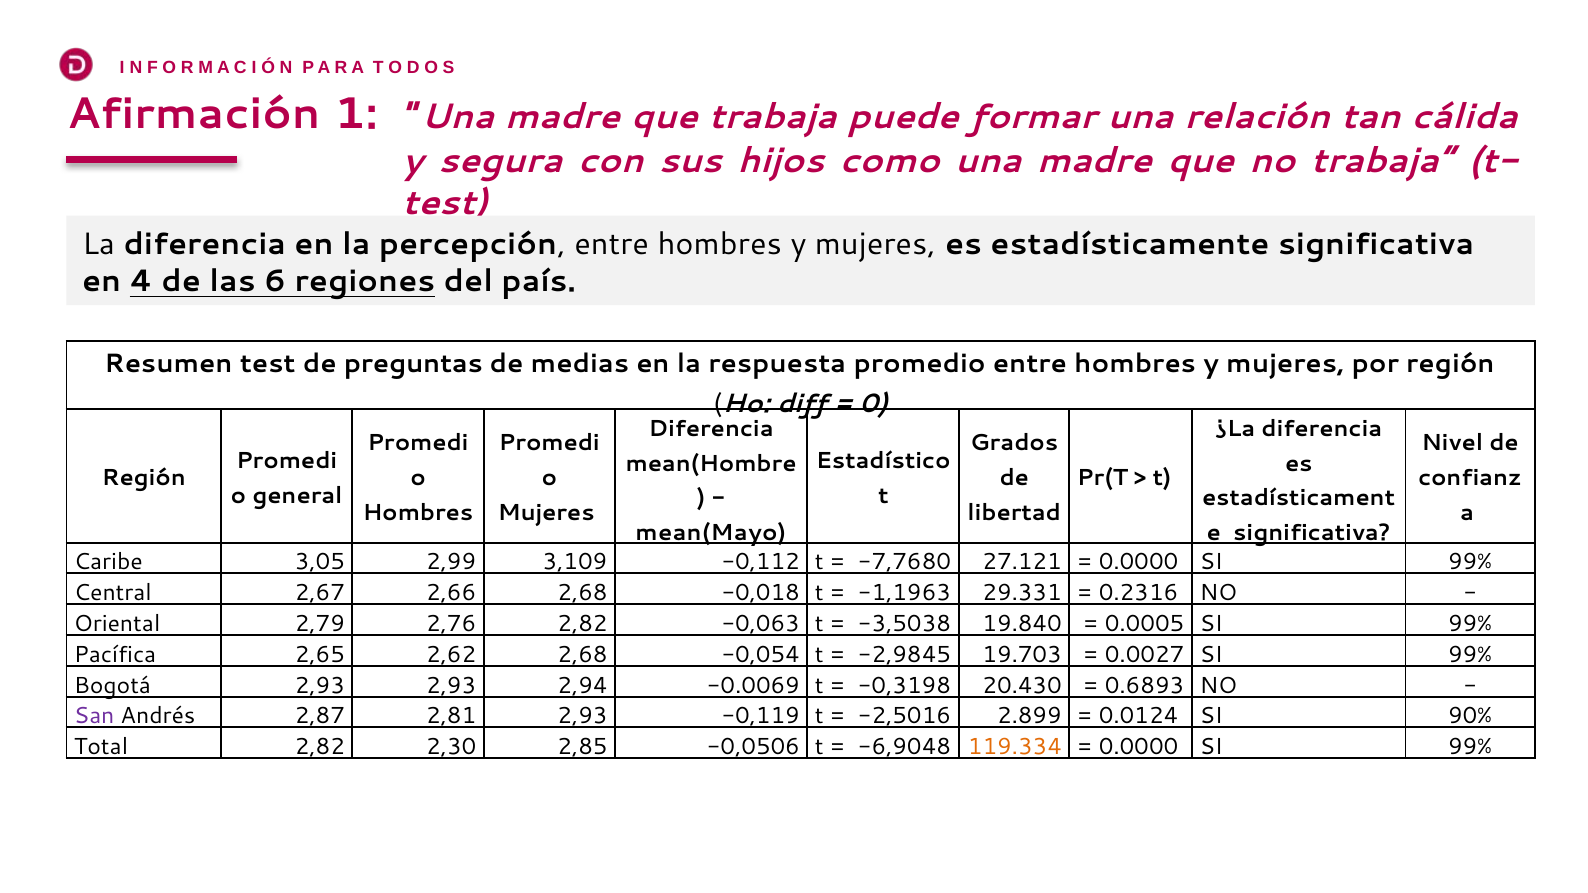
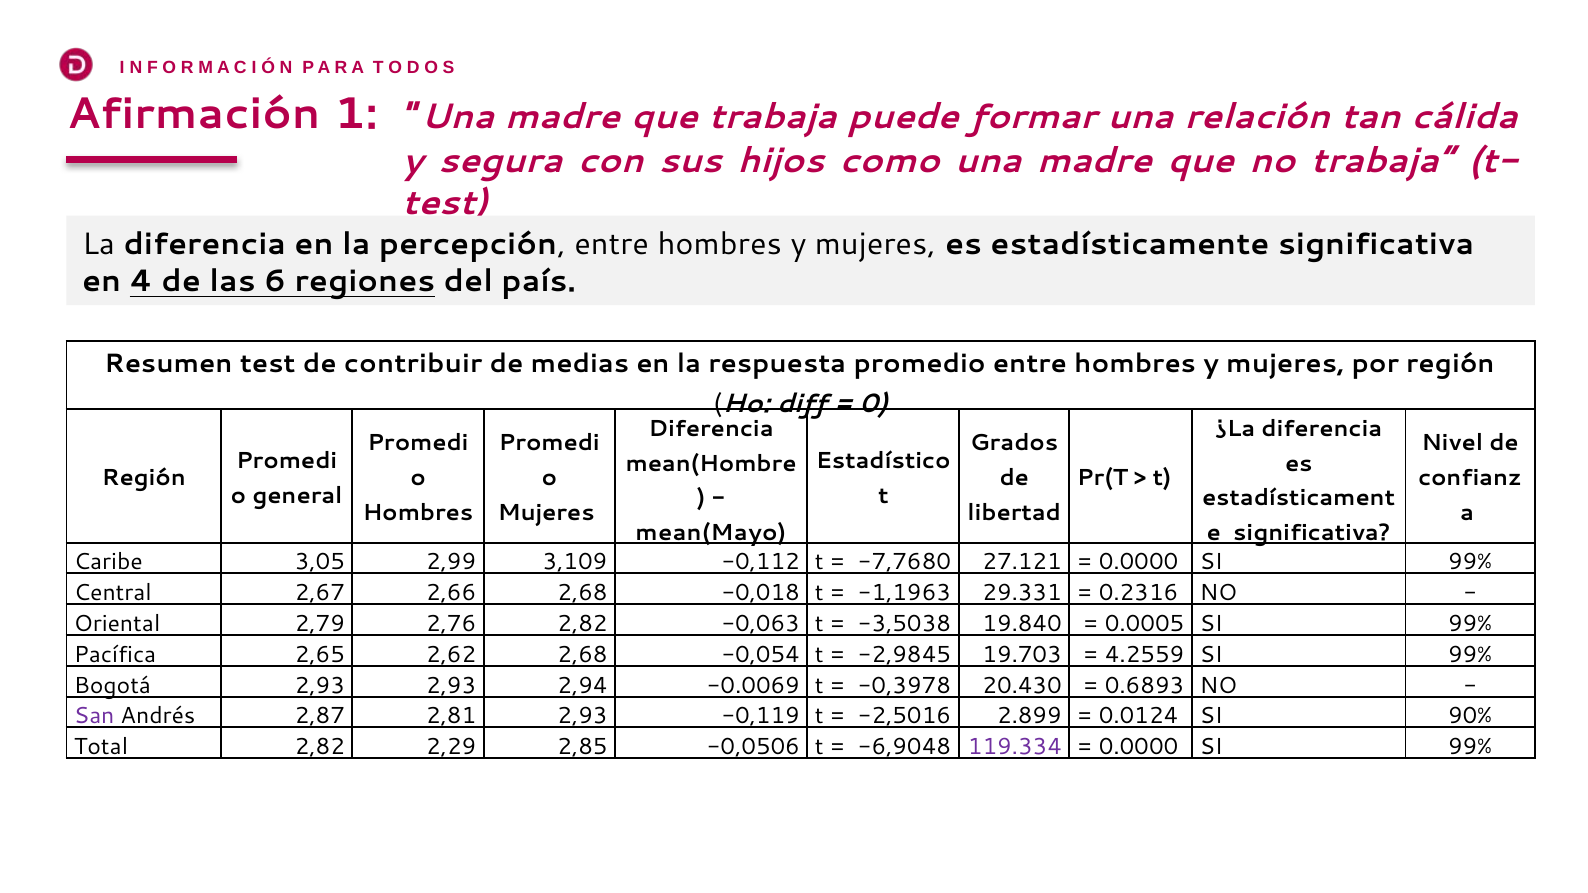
preguntas: preguntas -> contribuir (413, 364)
0.0027: 0.0027 -> 4.2559 (1145, 655)
-0,3198: -0,3198 -> -0,3978 (904, 686)
2,30: 2,30 -> 2,29 (451, 747)
119.334 colour: orange -> purple (1015, 747)
